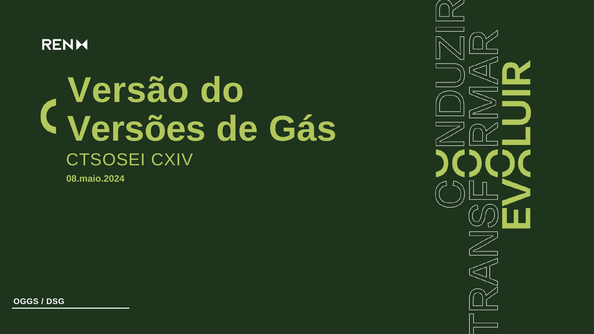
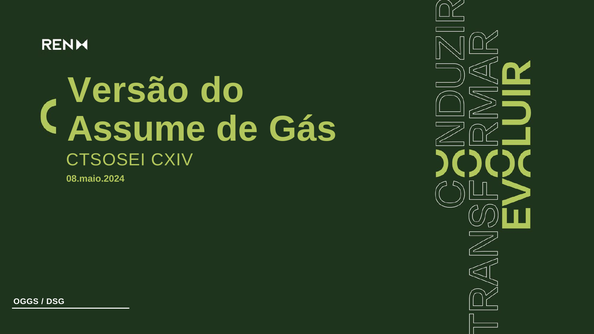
Versões: Versões -> Assume (137, 129)
